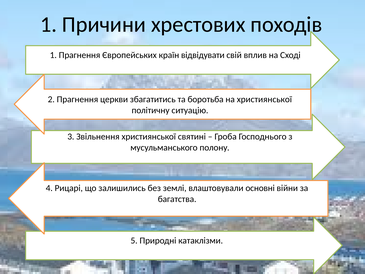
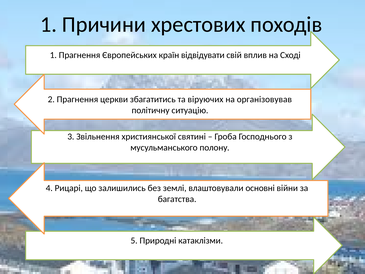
боротьба: боротьба -> віруючих (205, 99)
на християнської: християнської -> організовував (264, 99)
